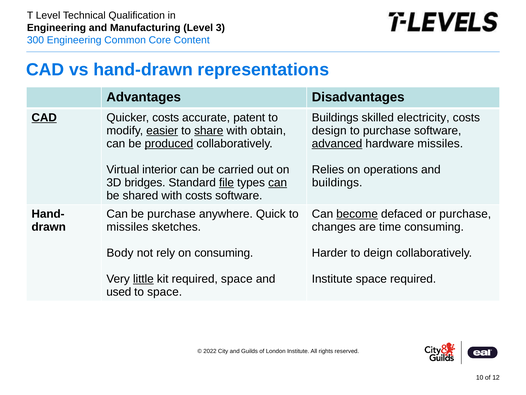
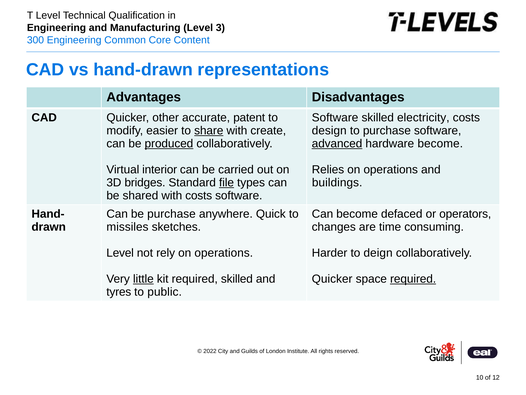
CAD underline: present -> none (44, 118)
Quicker costs: costs -> other (166, 118)
Buildings: Buildings -> Software (335, 118)
easier underline: present -> none (162, 131)
obtain: obtain -> create (268, 131)
hardware missiles: missiles -> become (440, 144)
can underline: present -> none (278, 182)
become underline: present -> none (357, 214)
or purchase: purchase -> operators (465, 214)
Body: Body -> Level (120, 253)
rely on consuming: consuming -> operations (224, 253)
required space: space -> skilled (237, 279)
Institute: Institute -> Quicker (332, 279)
required underline: none -> present (413, 279)
used: used -> tyres (119, 292)
to space: space -> public (165, 292)
